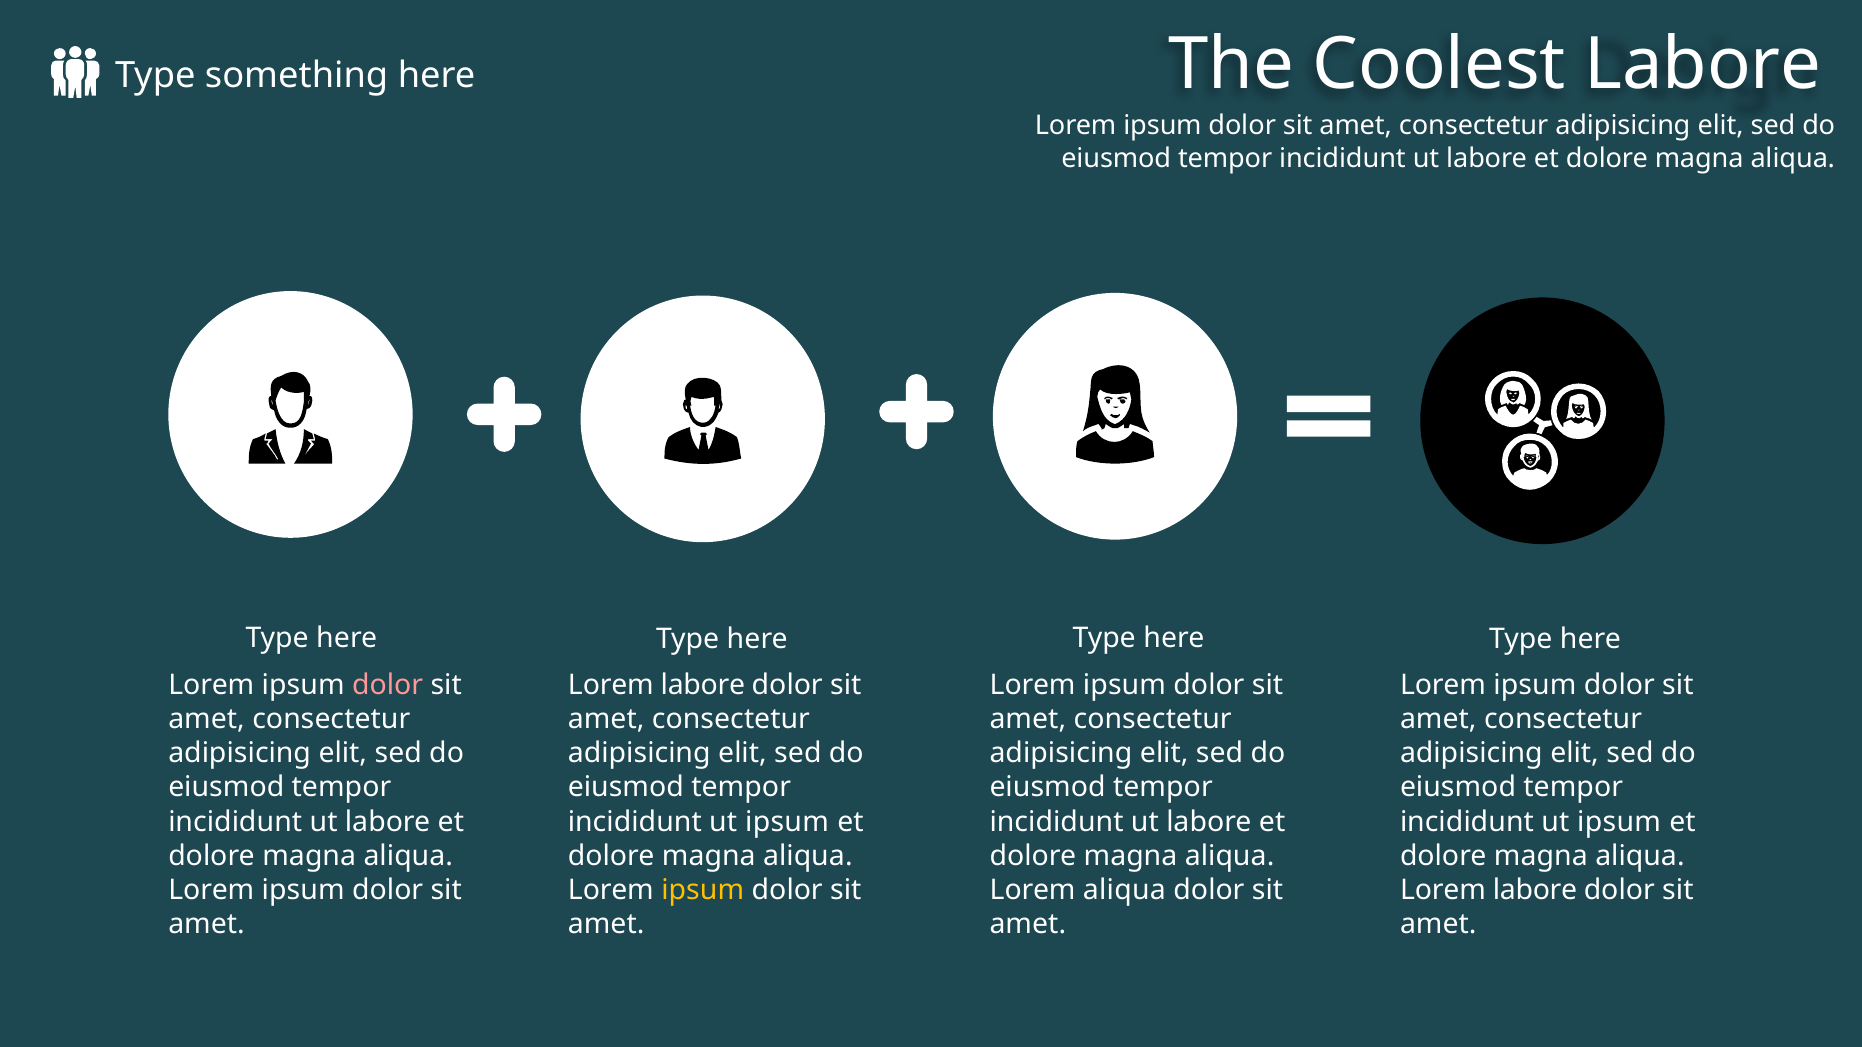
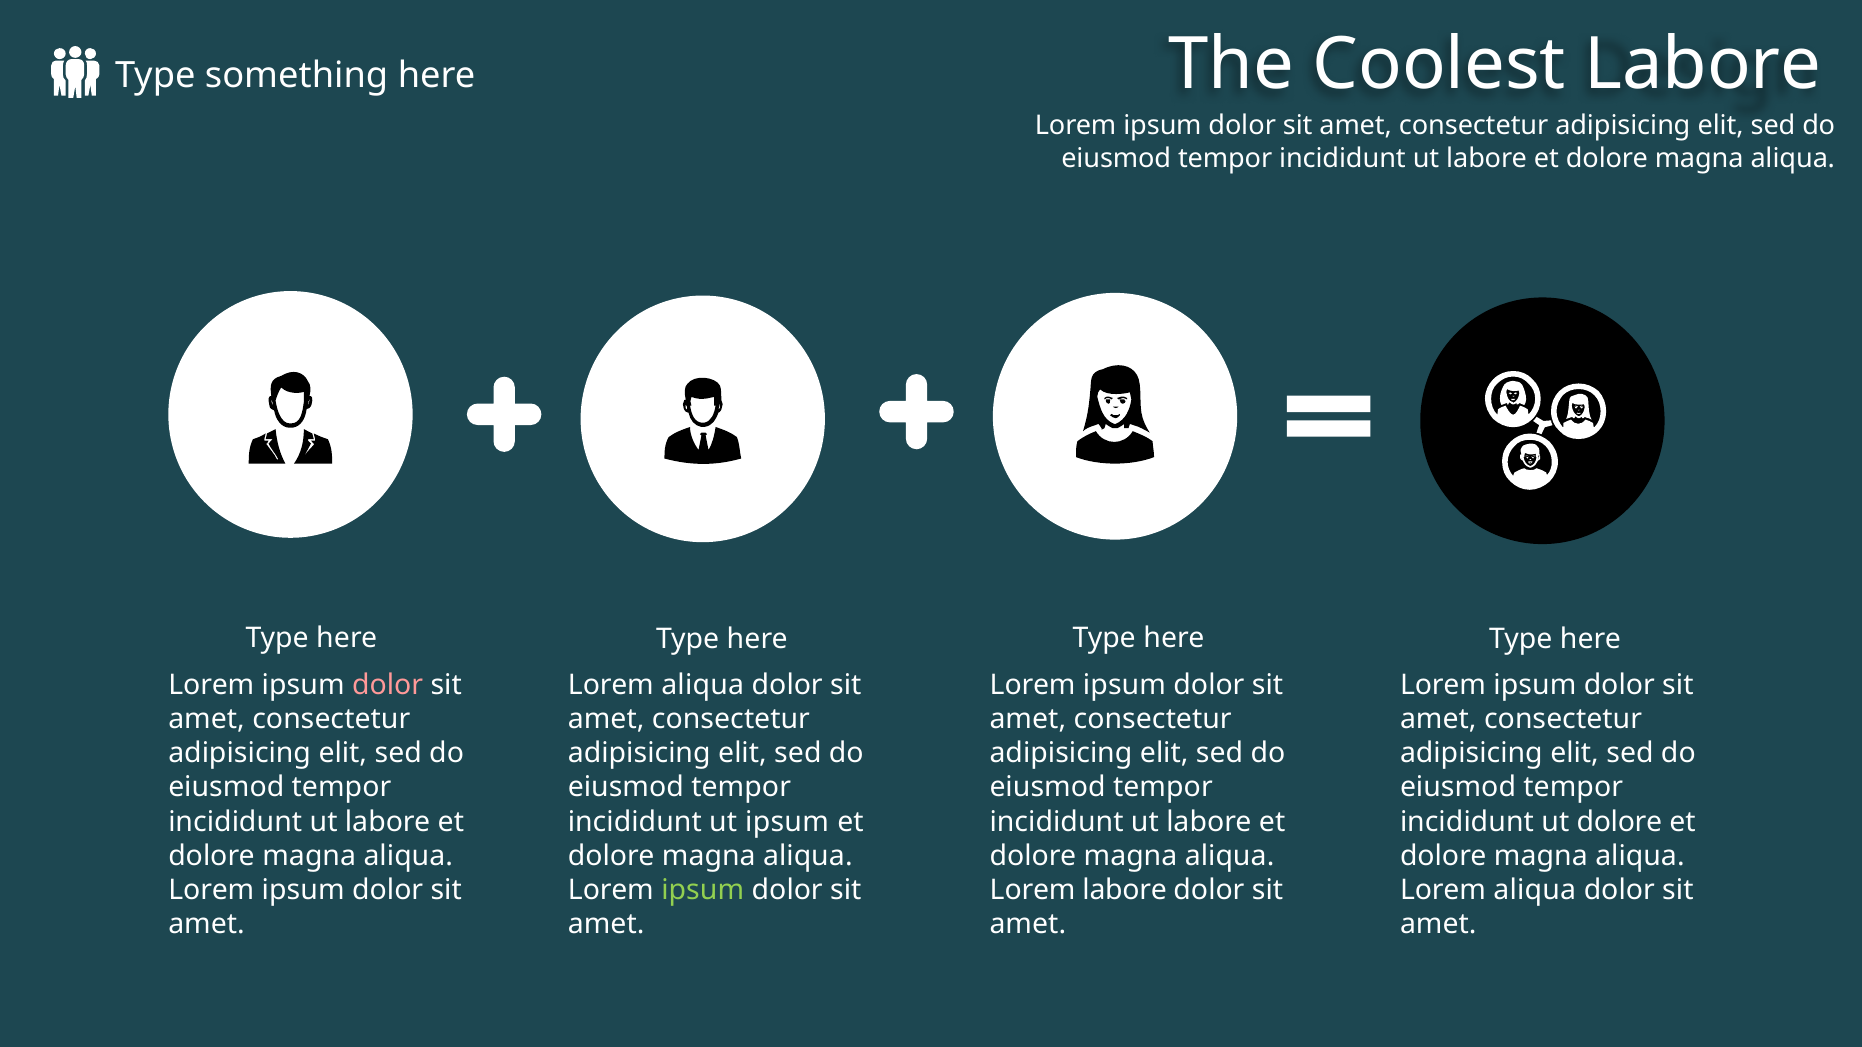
labore: labore -> aliqua (703, 685)
ipsum: ipsum -> dolore (1619, 822)
ipsum colour: yellow -> light green (703, 890)
Lorem aliqua: aliqua -> labore (1125, 890)
labore: labore -> aliqua (1535, 890)
